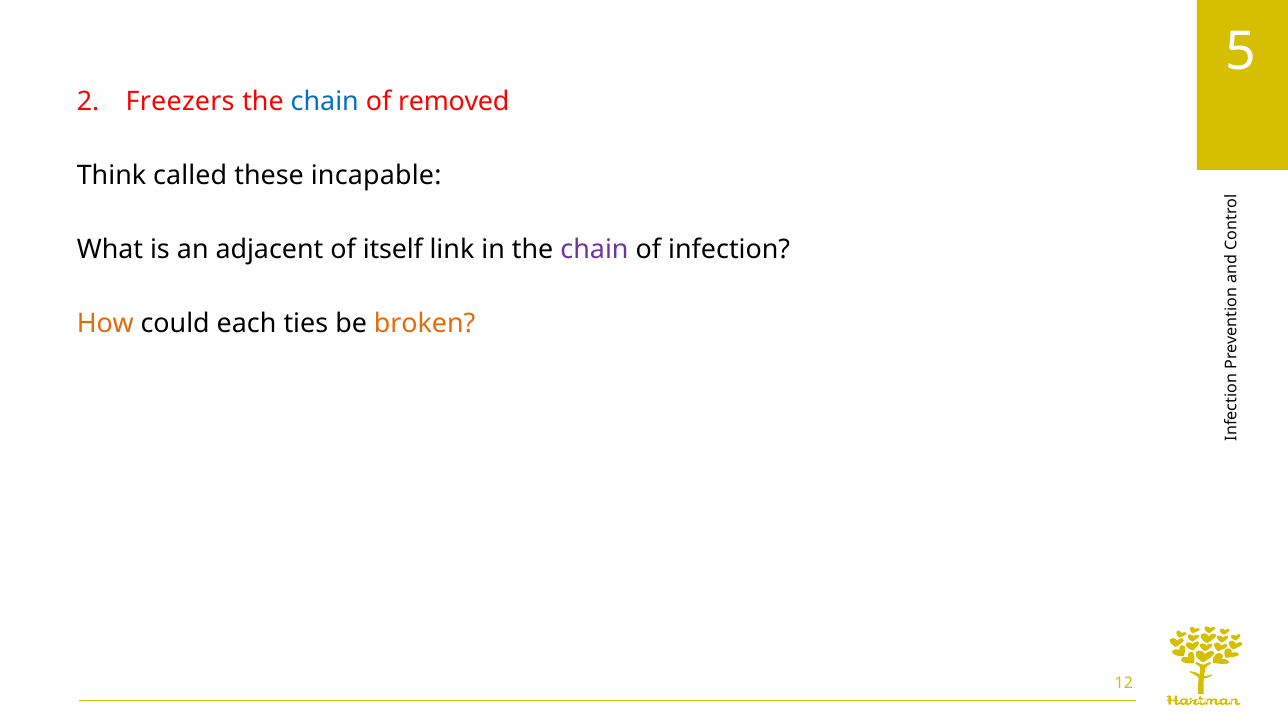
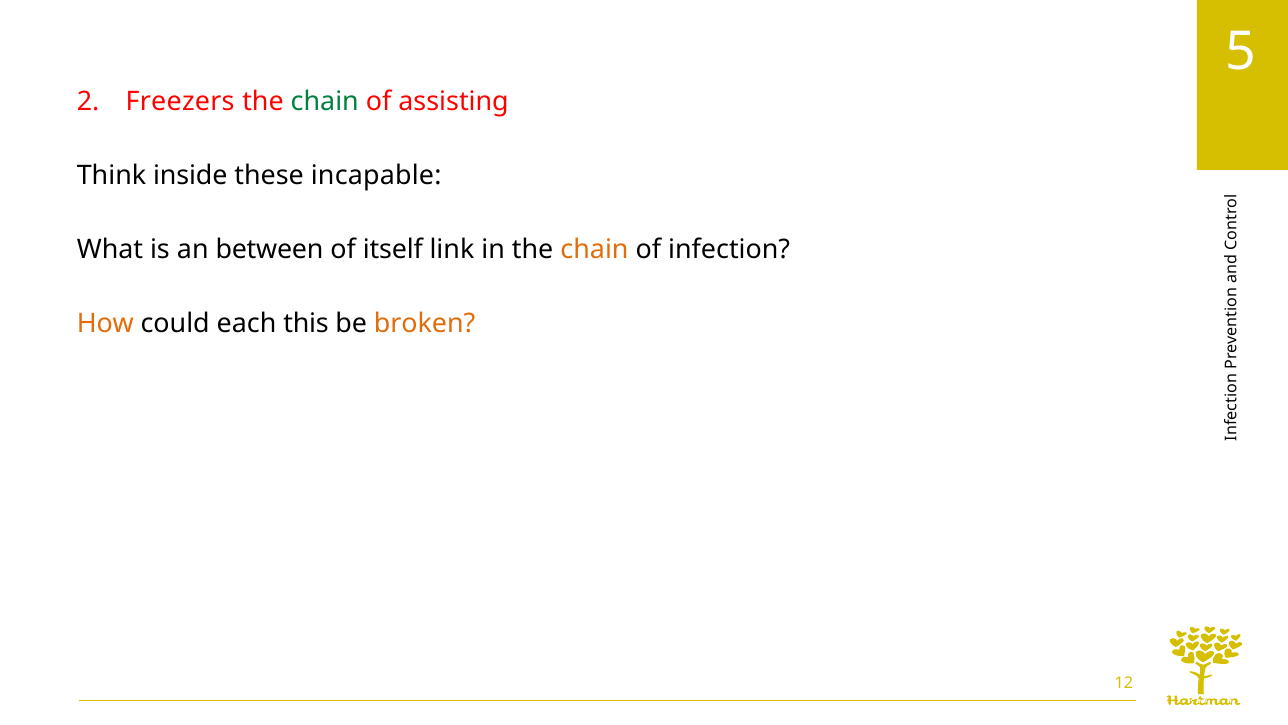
chain colour: blue -> green (325, 102)
removed: removed -> assisting (454, 102)
called: called -> inside (190, 176)
adjacent: adjacent -> between (270, 250)
chain colour: purple -> orange (594, 250)
ties: ties -> this (306, 324)
